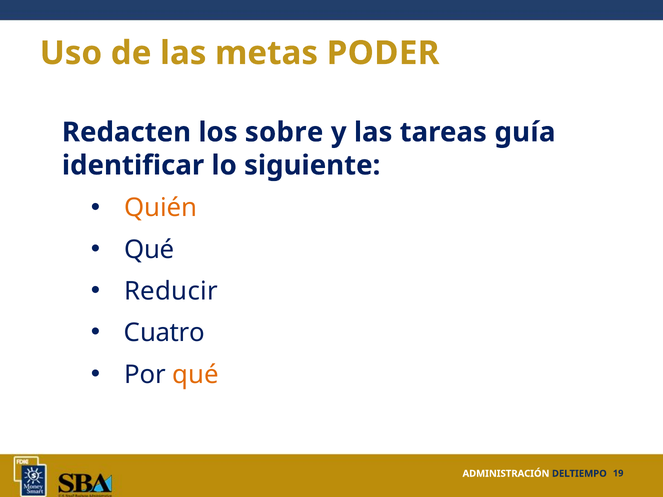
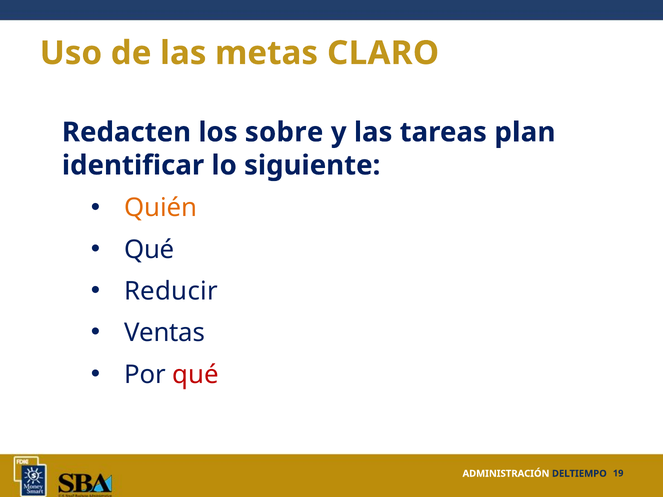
PODER: PODER -> CLARO (383, 53)
guía: guía -> plan (525, 132)
Cuatro: Cuatro -> Ventas (164, 333)
qué colour: orange -> red (196, 375)
